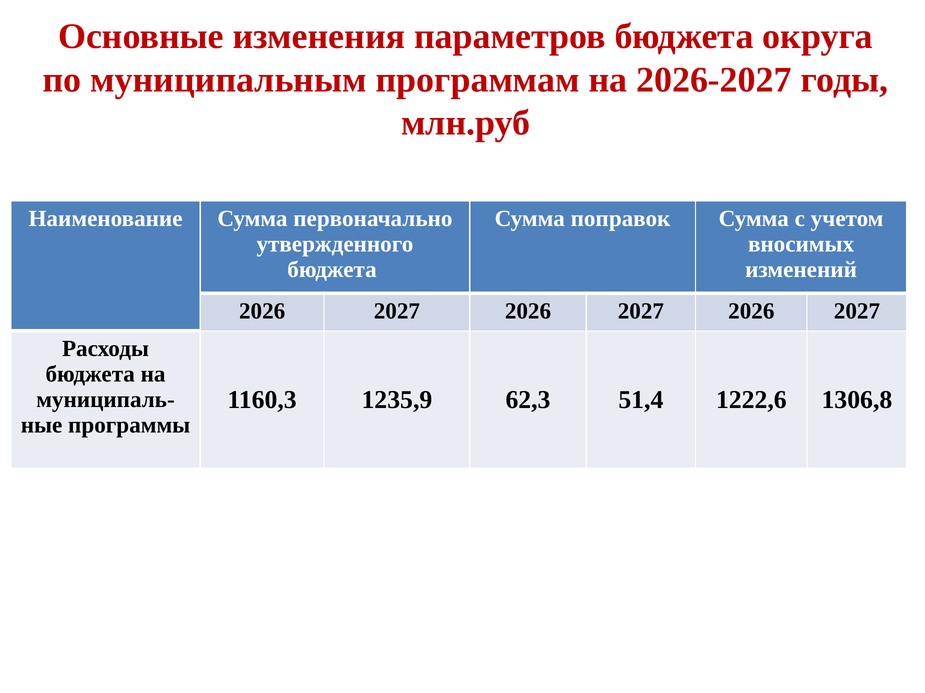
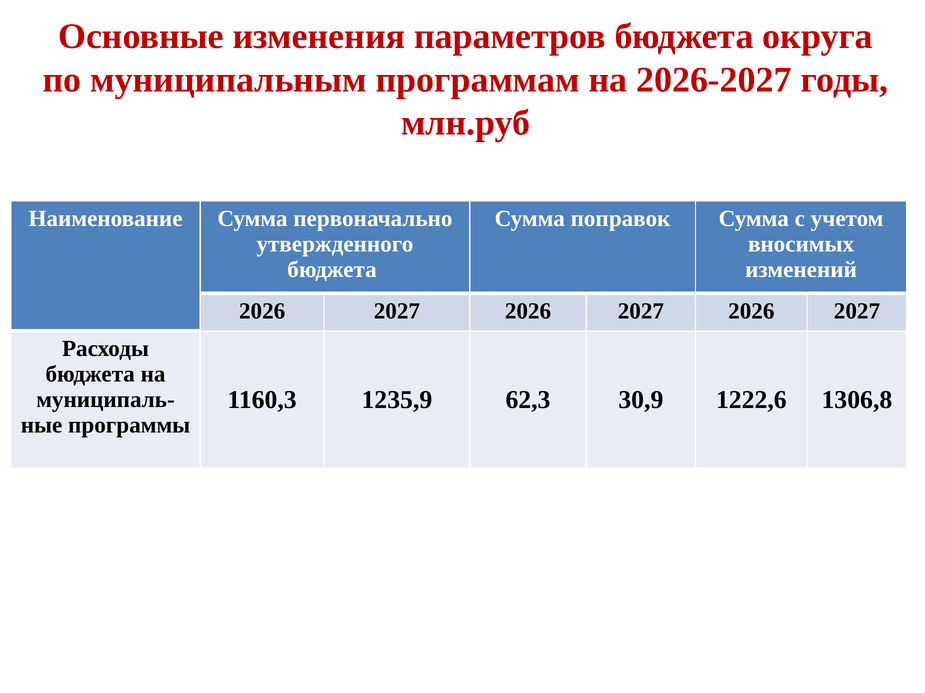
51,4: 51,4 -> 30,9 (641, 400)
